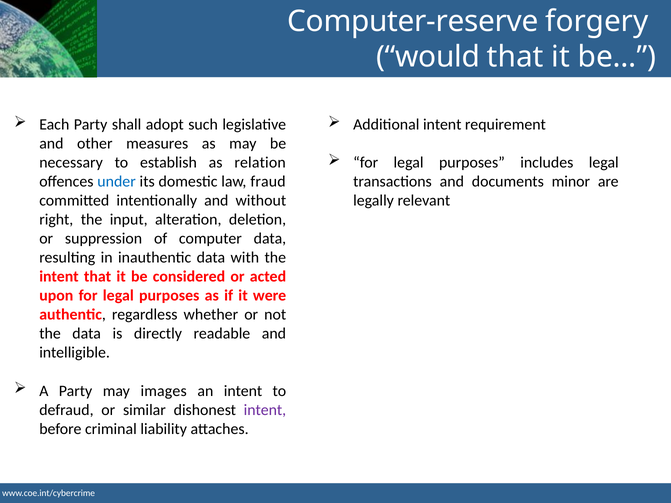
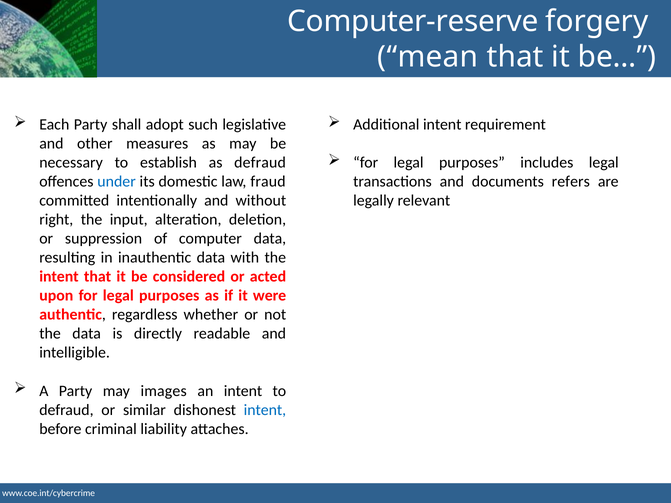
would: would -> mean (428, 57)
as relation: relation -> defraud (260, 163)
minor: minor -> refers (571, 182)
intent colour: purple -> blue (265, 410)
